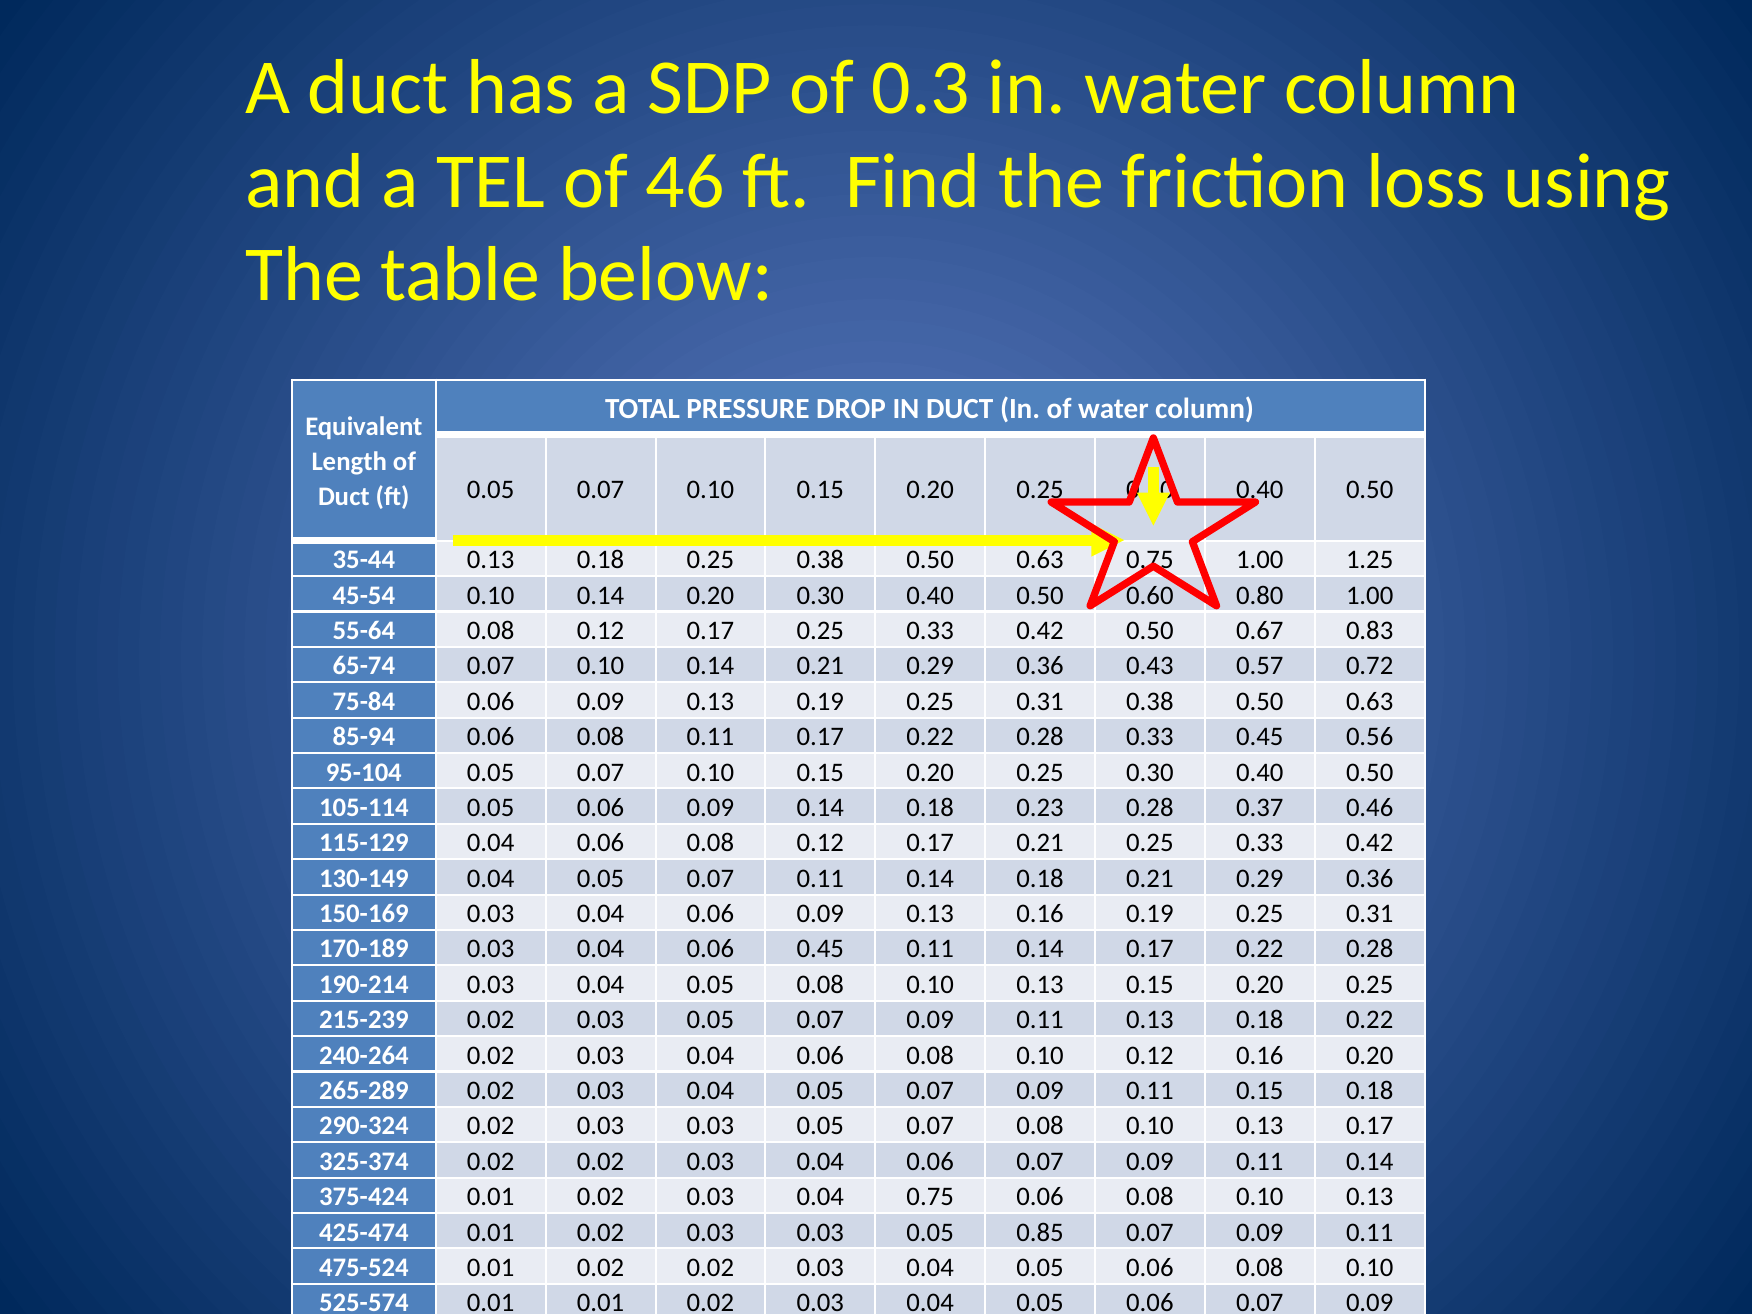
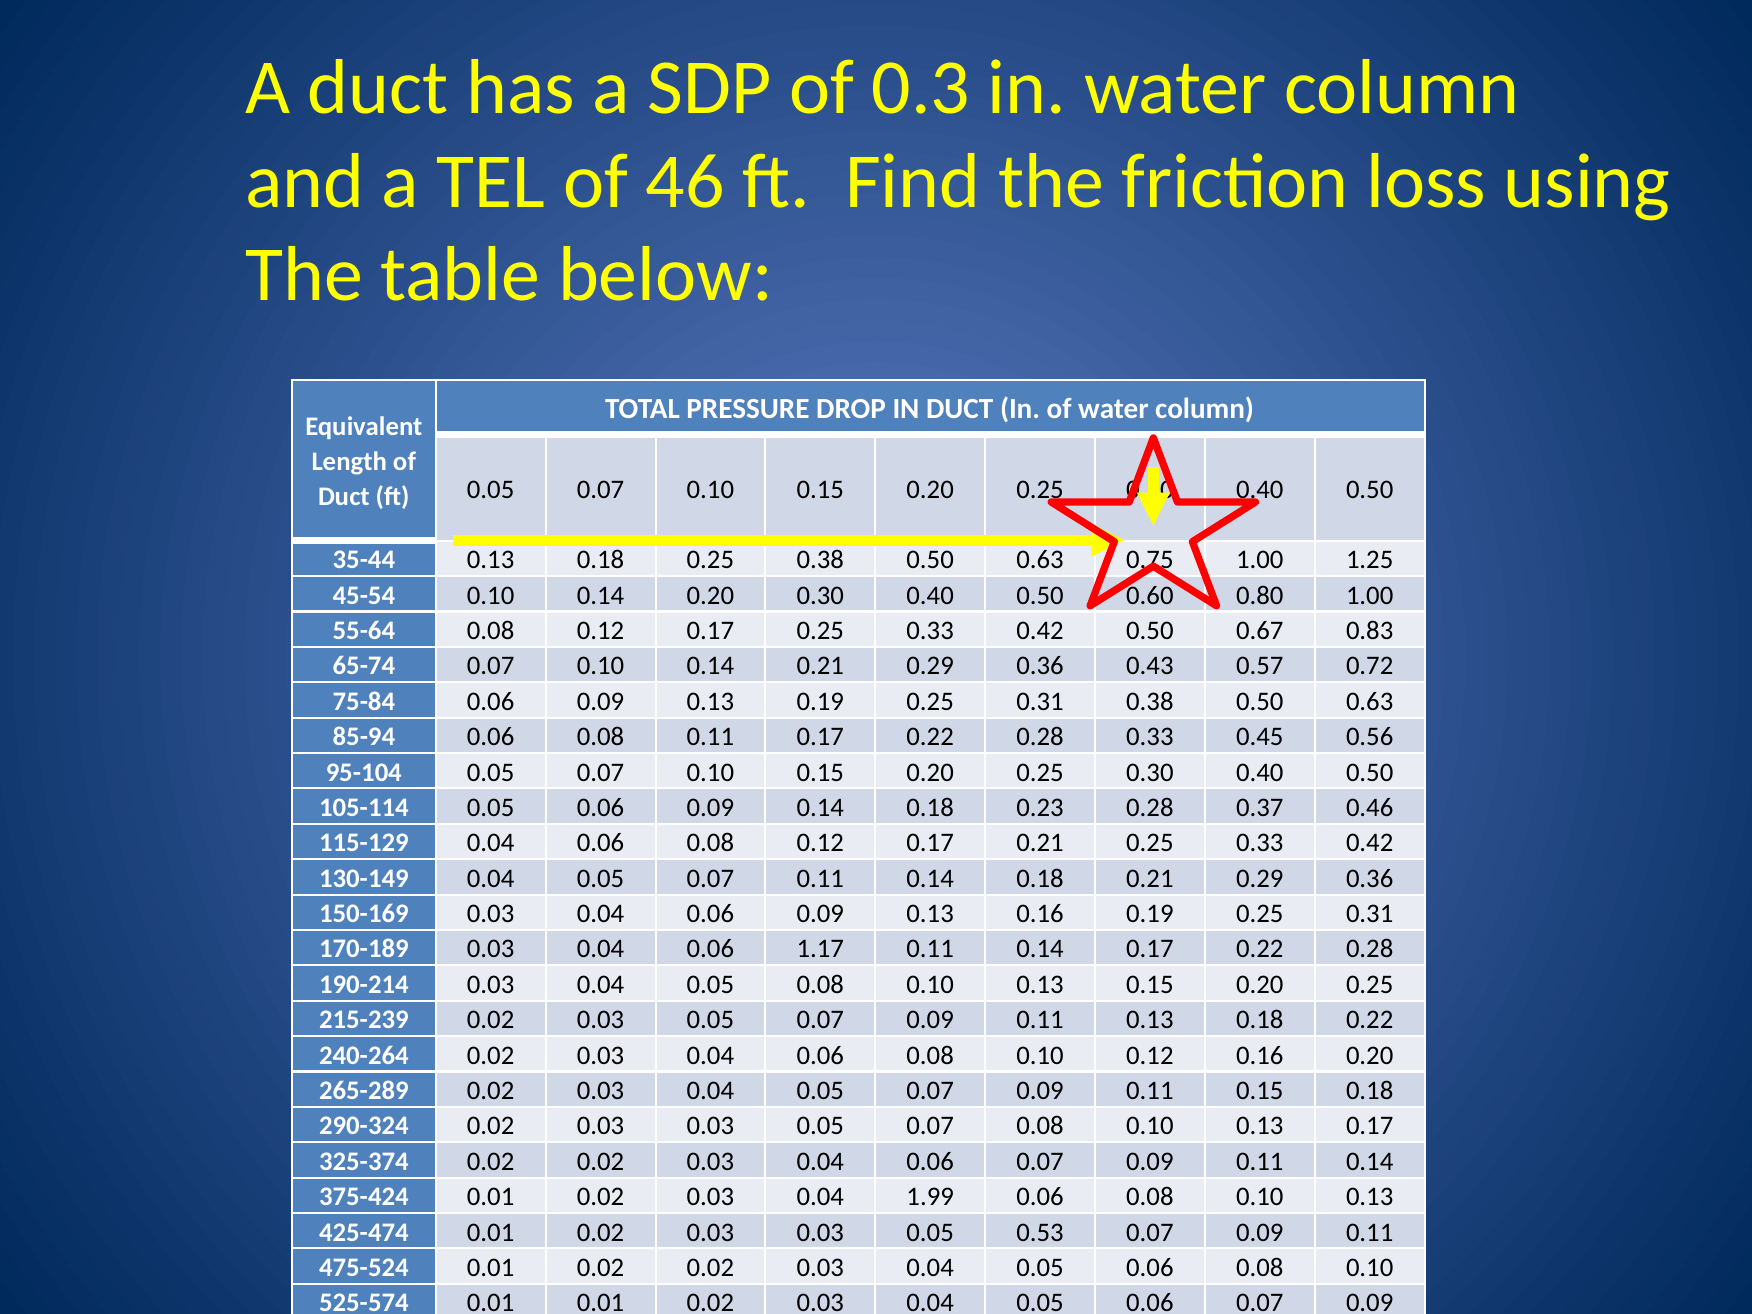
0.06 0.45: 0.45 -> 1.17 (820, 949)
0.04 0.75: 0.75 -> 1.99 (930, 1197)
0.85: 0.85 -> 0.53 (1040, 1232)
